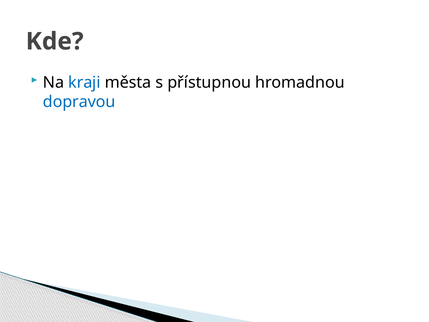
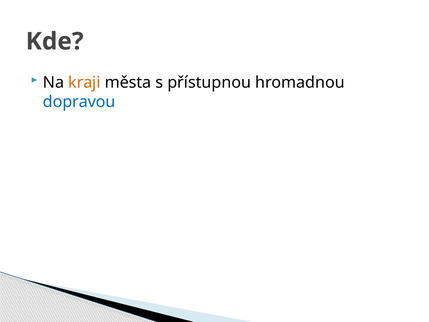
kraji colour: blue -> orange (84, 82)
